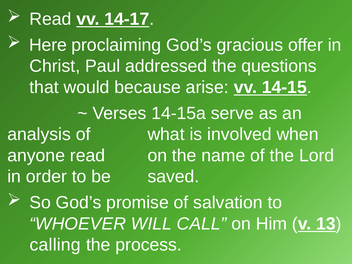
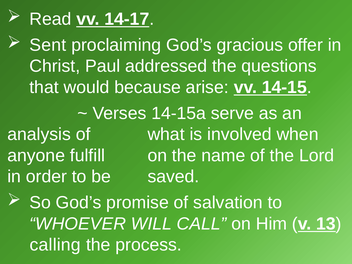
Here: Here -> Sent (48, 45)
anyone read: read -> fulfill (88, 156)
